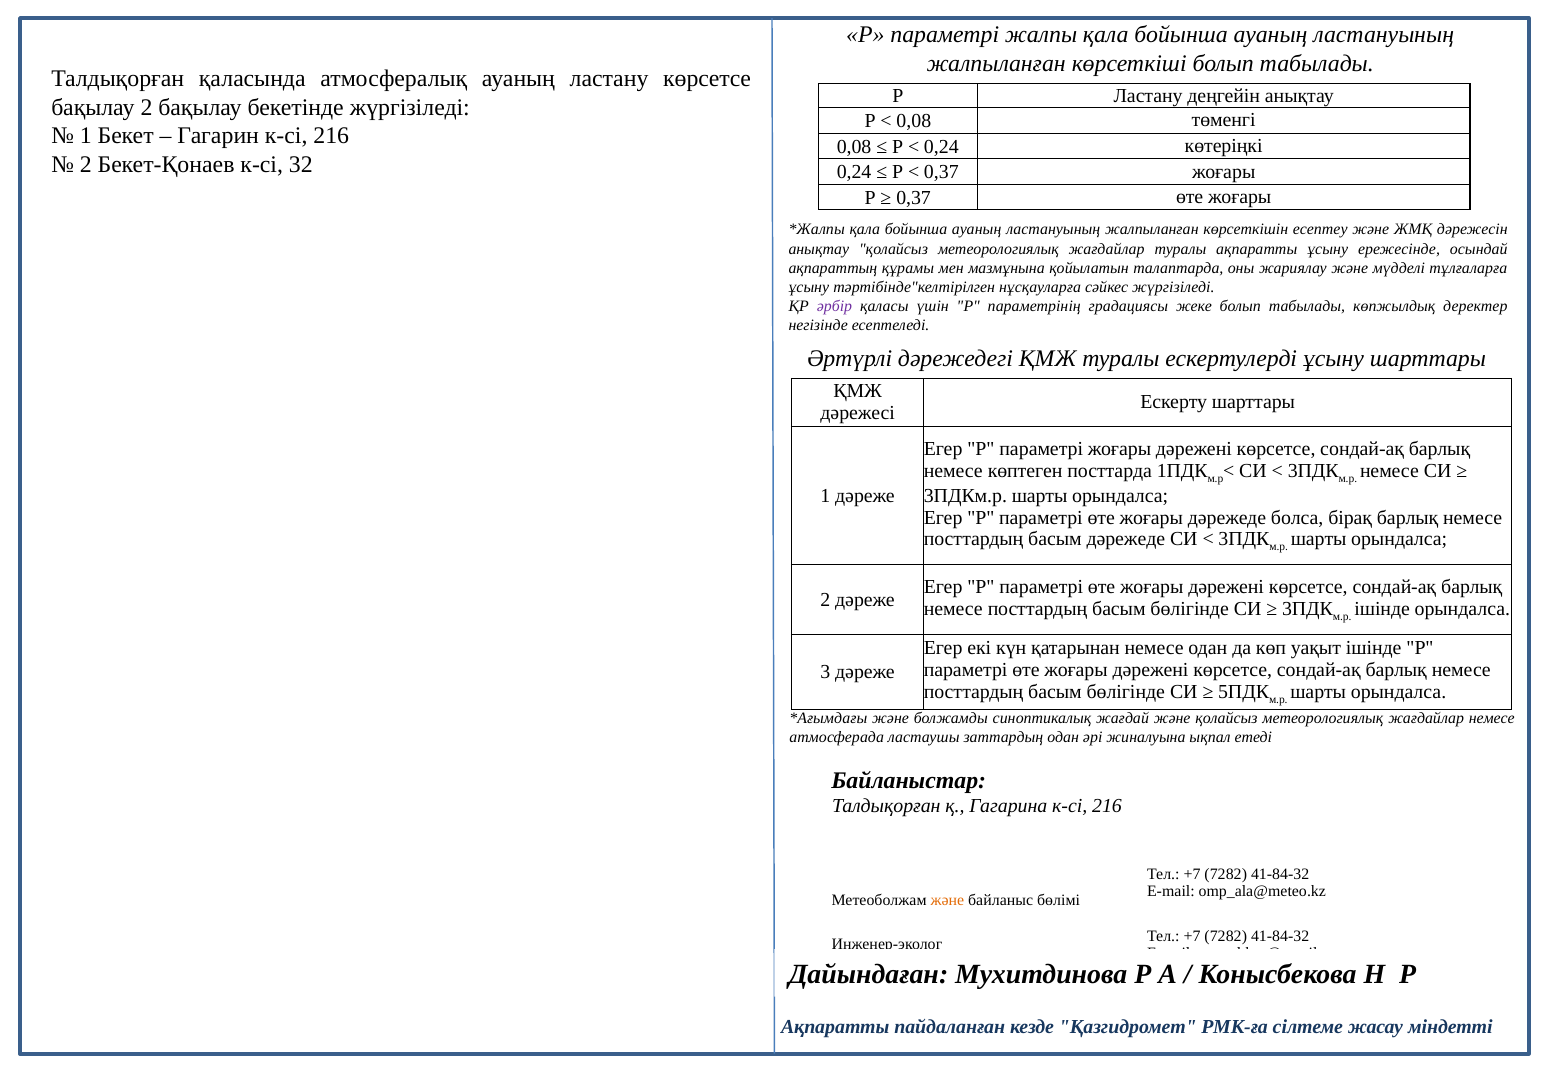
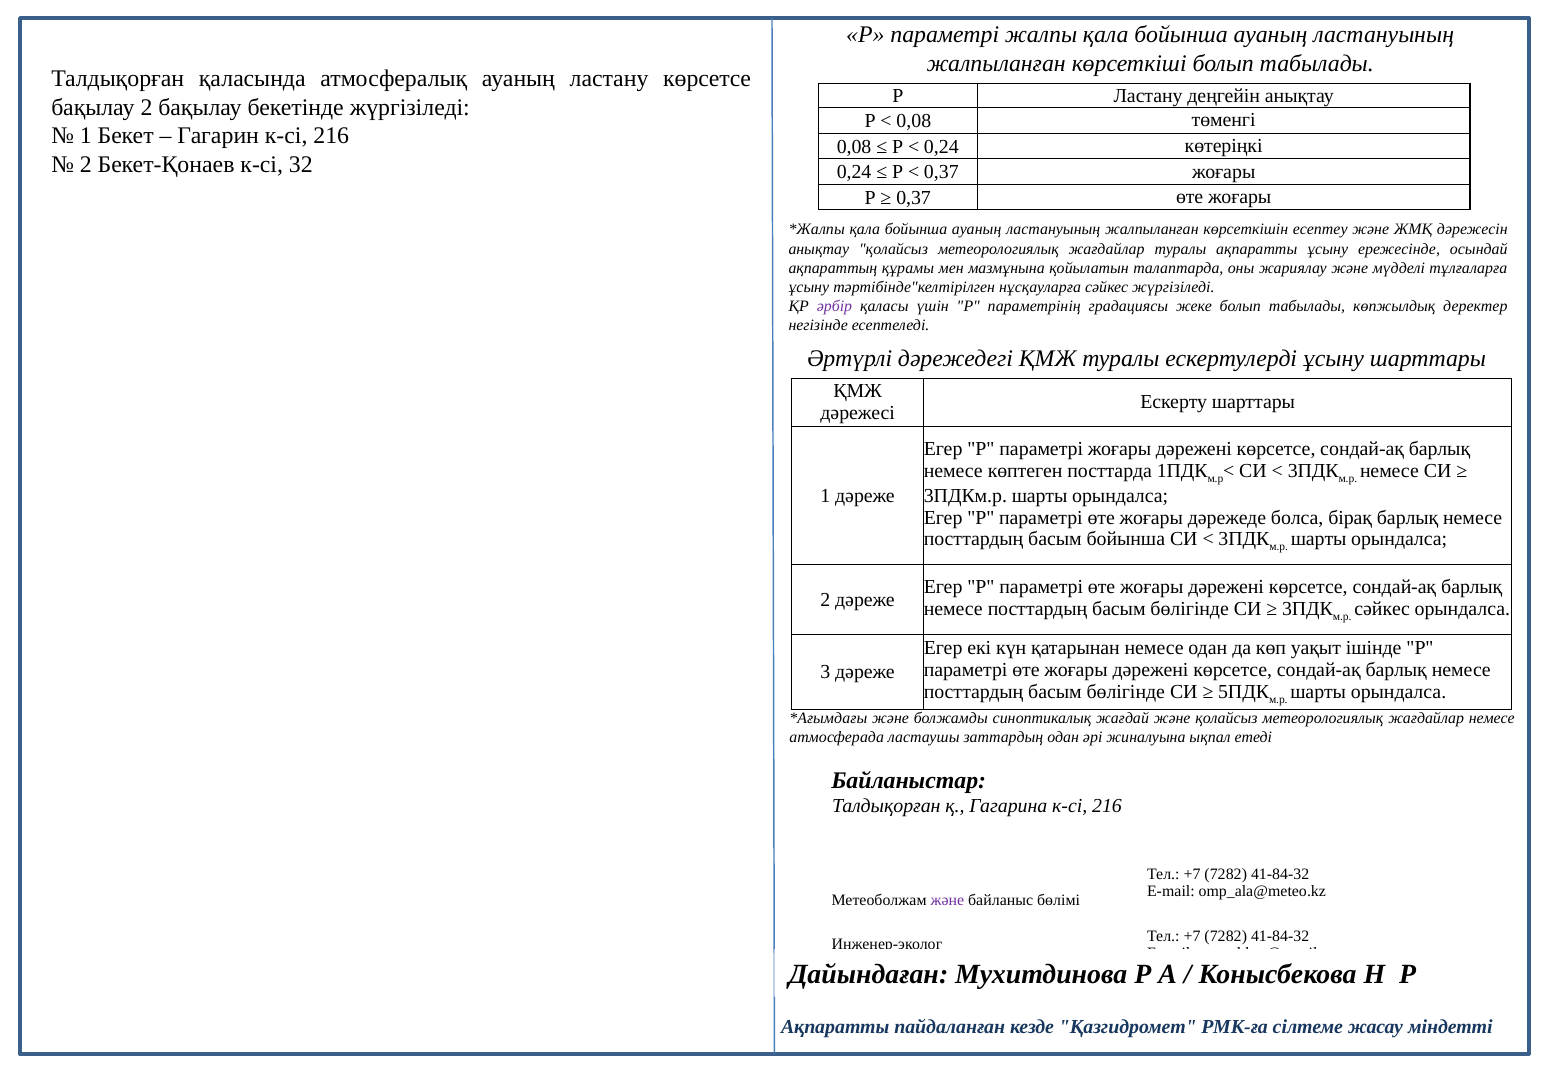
басым дәрежеде: дәрежеде -> бойынша (1126, 540)
ішінде: ішінде -> сәйкес (1382, 609)
және colour: orange -> purple (947, 901)
